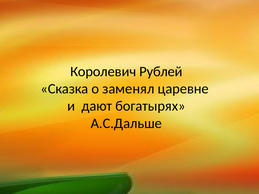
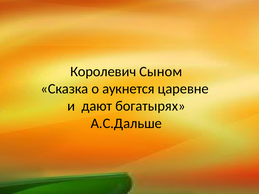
Рублей: Рублей -> Сыном (161, 72)
заменял: заменял -> аукнется (128, 89)
